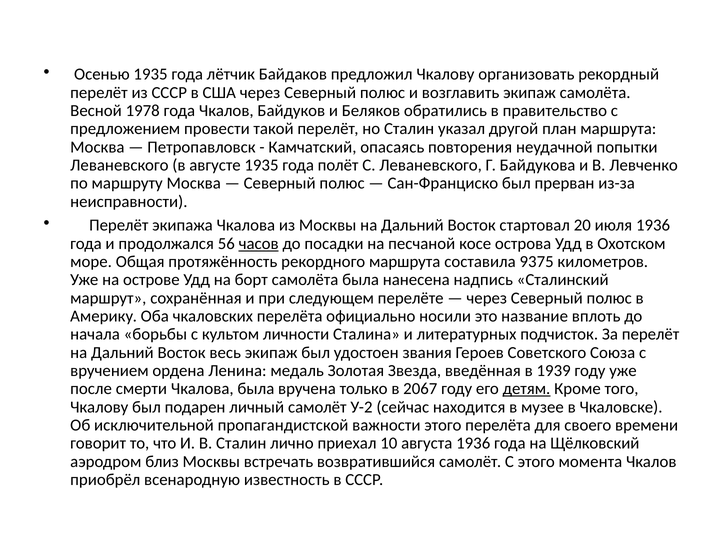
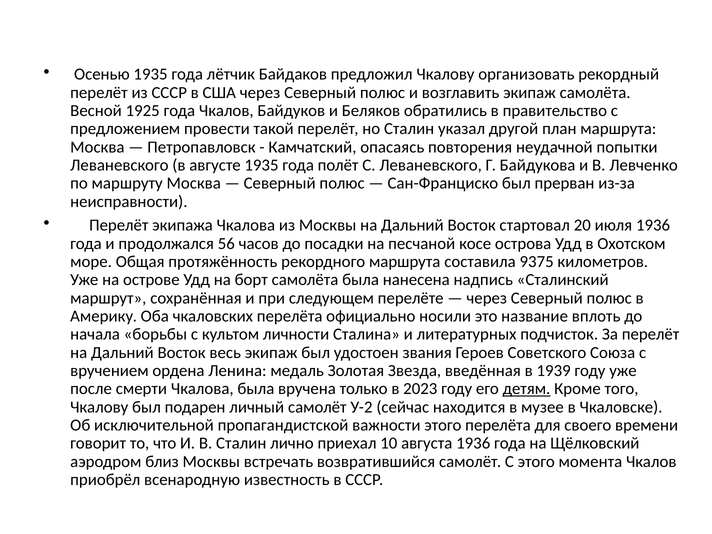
1978: 1978 -> 1925 (143, 111)
часов underline: present -> none (259, 244)
2067: 2067 -> 2023 (420, 389)
